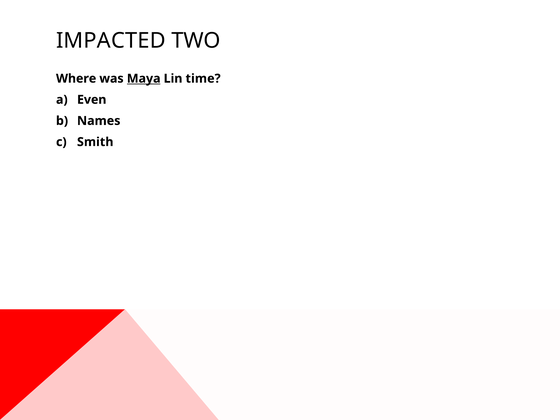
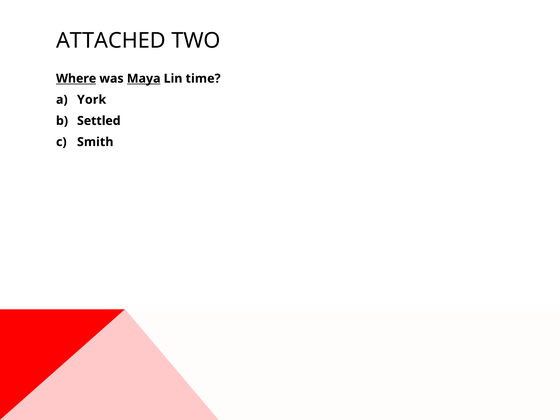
IMPACTED: IMPACTED -> ATTACHED (111, 41)
Where underline: none -> present (76, 79)
Even: Even -> York (92, 100)
Names: Names -> Settled (99, 121)
